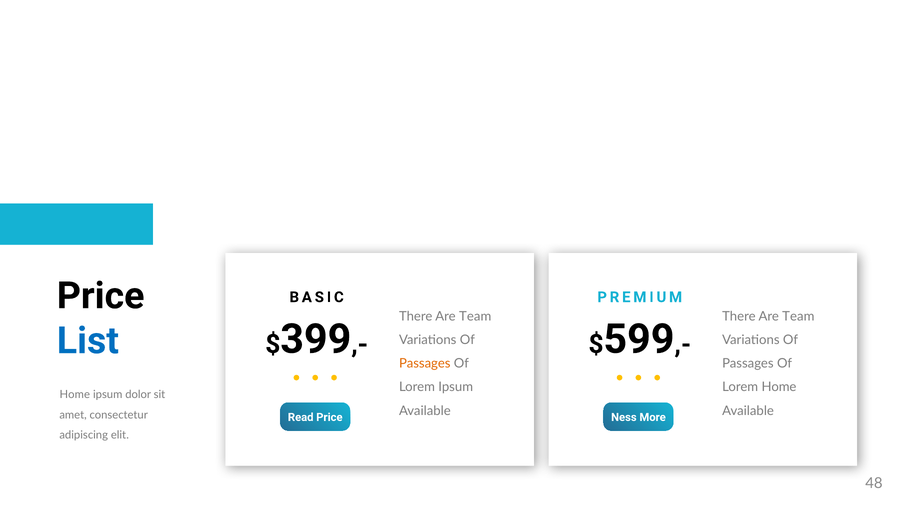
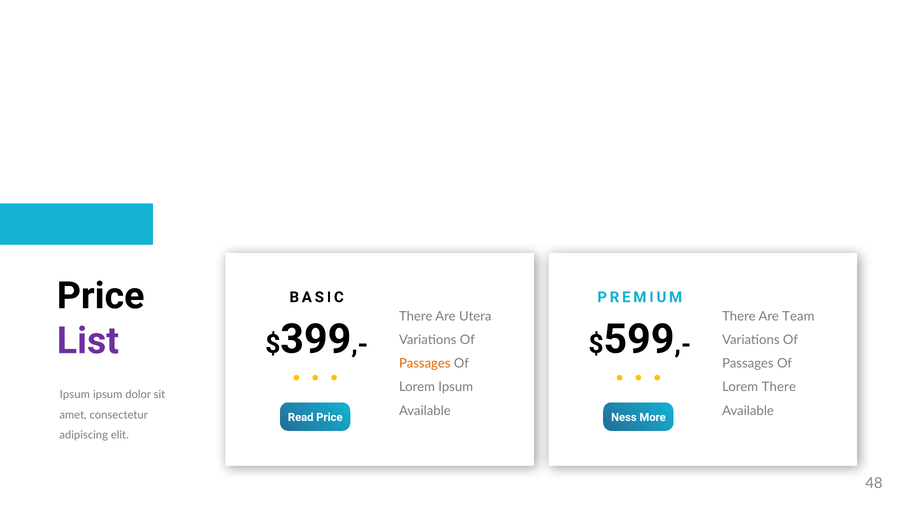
Team: Team -> Utera (475, 316)
List colour: blue -> purple (88, 341)
Lorem Home: Home -> There (779, 387)
Home: Home -> Ipsum (75, 395)
